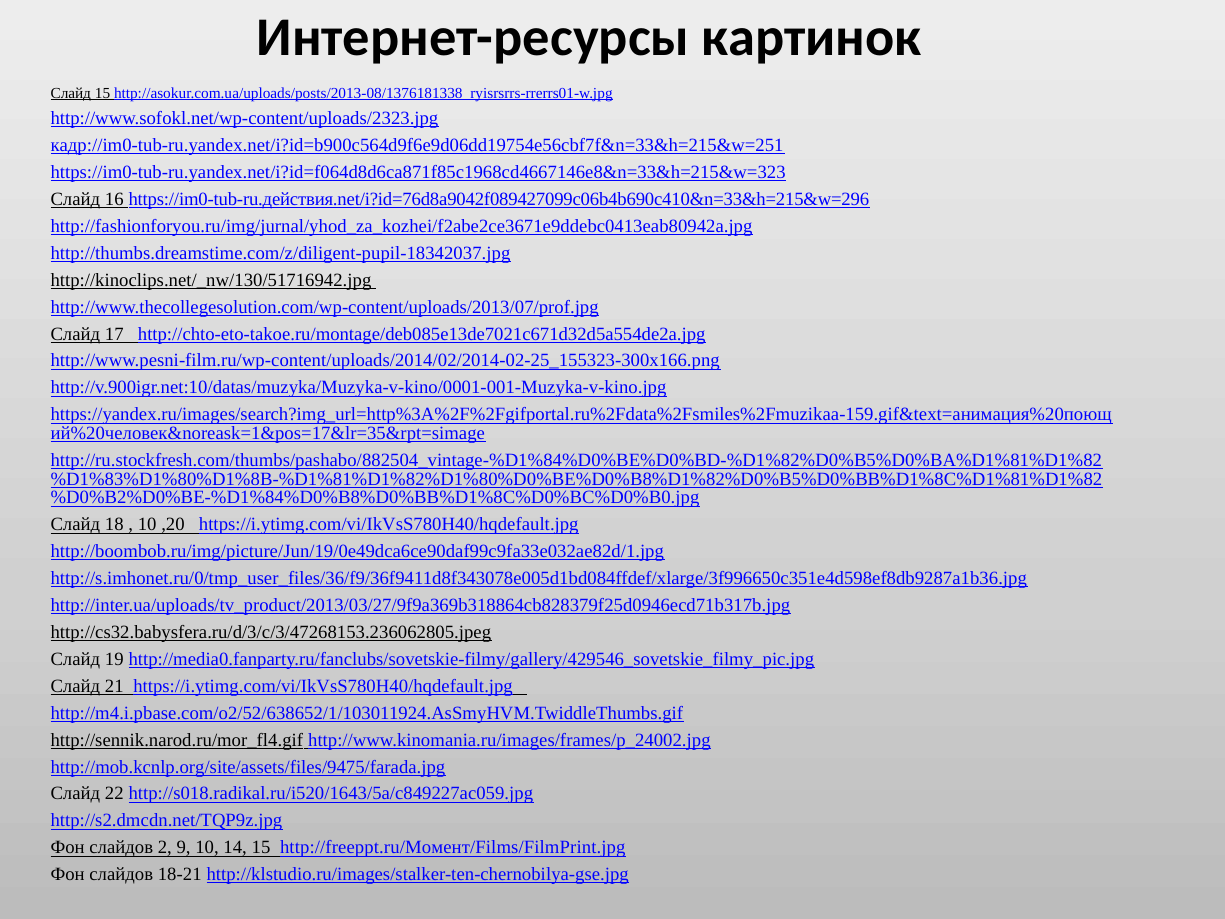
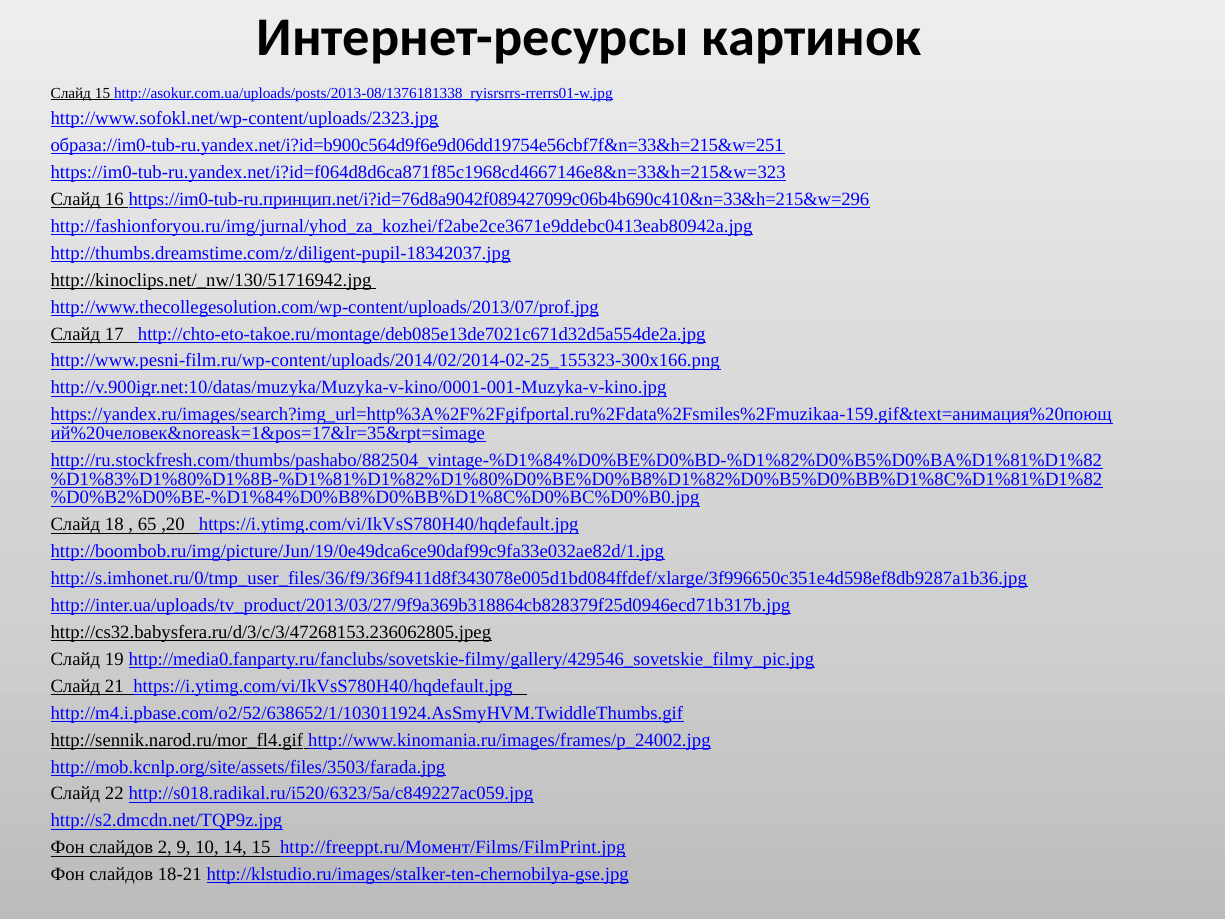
кадр://im0-tub-ru.yandex.net/i?id=b900c564d9f6e9d06dd19754e56cbf7f&n=33&h=215&w=251: кадр://im0-tub-ru.yandex.net/i?id=b900c564d9f6e9d06dd19754e56cbf7f&n=33&h=215&w=251 -> образа://im0-tub-ru.yandex.net/i?id=b900c564d9f6e9d06dd19754e56cbf7f&n=33&h=215&w=251 (417, 145)
https://im0-tub-ru.действия.net/i?id=76d8a9042f089427099c06b4b690c410&n=33&h=215&w=296: https://im0-tub-ru.действия.net/i?id=76d8a9042f089427099c06b4b690c410&n=33&h=215&w=296 -> https://im0-tub-ru.принцип.net/i?id=76d8a9042f089427099c06b4b690c410&n=33&h=215&w=296 (499, 199)
10: 10 -> 65 (147, 524)
http://mob.kcnlp.org/site/assets/files/9475/farada.jpg: http://mob.kcnlp.org/site/assets/files/9475/farada.jpg -> http://mob.kcnlp.org/site/assets/files/3503/farada.jpg (248, 767)
http://s018.radikal.ru/i520/1643/5a/c849227ac059.jpg: http://s018.radikal.ru/i520/1643/5a/c849227ac059.jpg -> http://s018.radikal.ru/i520/6323/5a/c849227ac059.jpg (331, 794)
